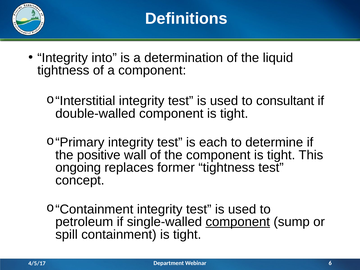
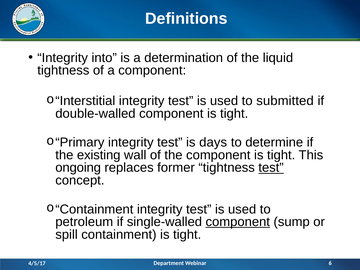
consultant: consultant -> submitted (285, 101)
each: each -> days (213, 142)
positive: positive -> existing (99, 155)
test underline: none -> present (271, 168)
